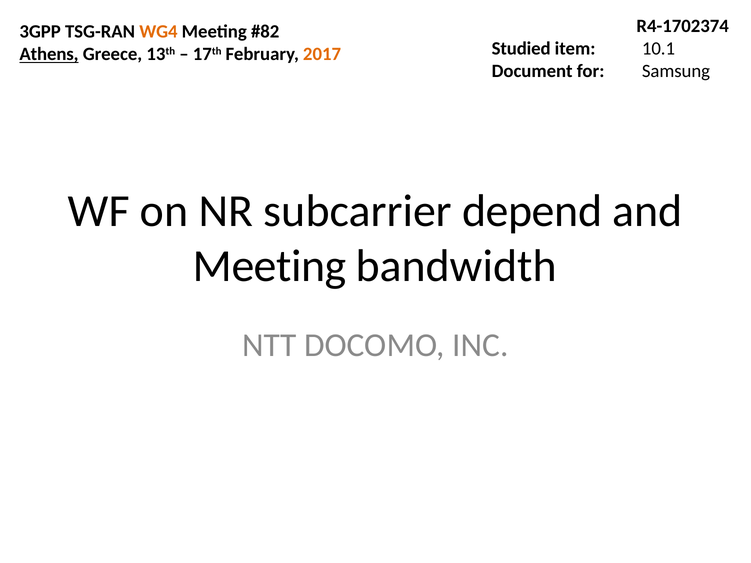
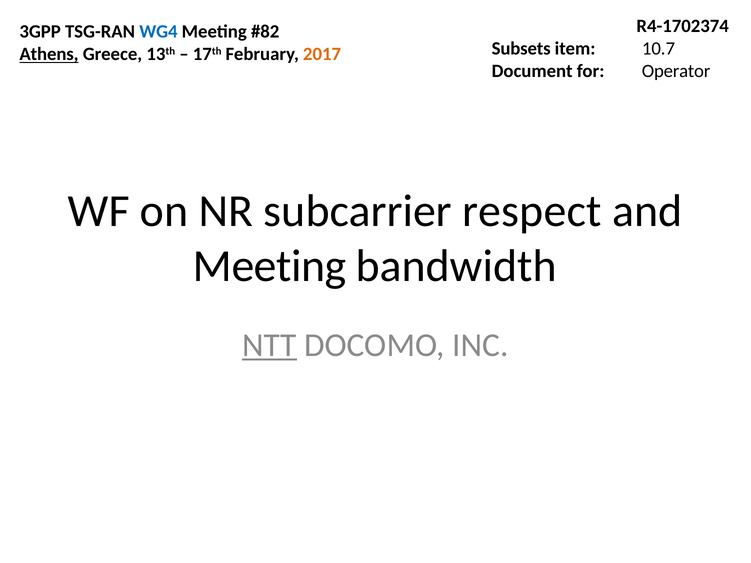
WG4 colour: orange -> blue (158, 32)
Studied: Studied -> Subsets (521, 48)
10.1: 10.1 -> 10.7 (658, 48)
Samsung: Samsung -> Operator (676, 71)
depend: depend -> respect (532, 211)
NTT underline: none -> present (269, 345)
